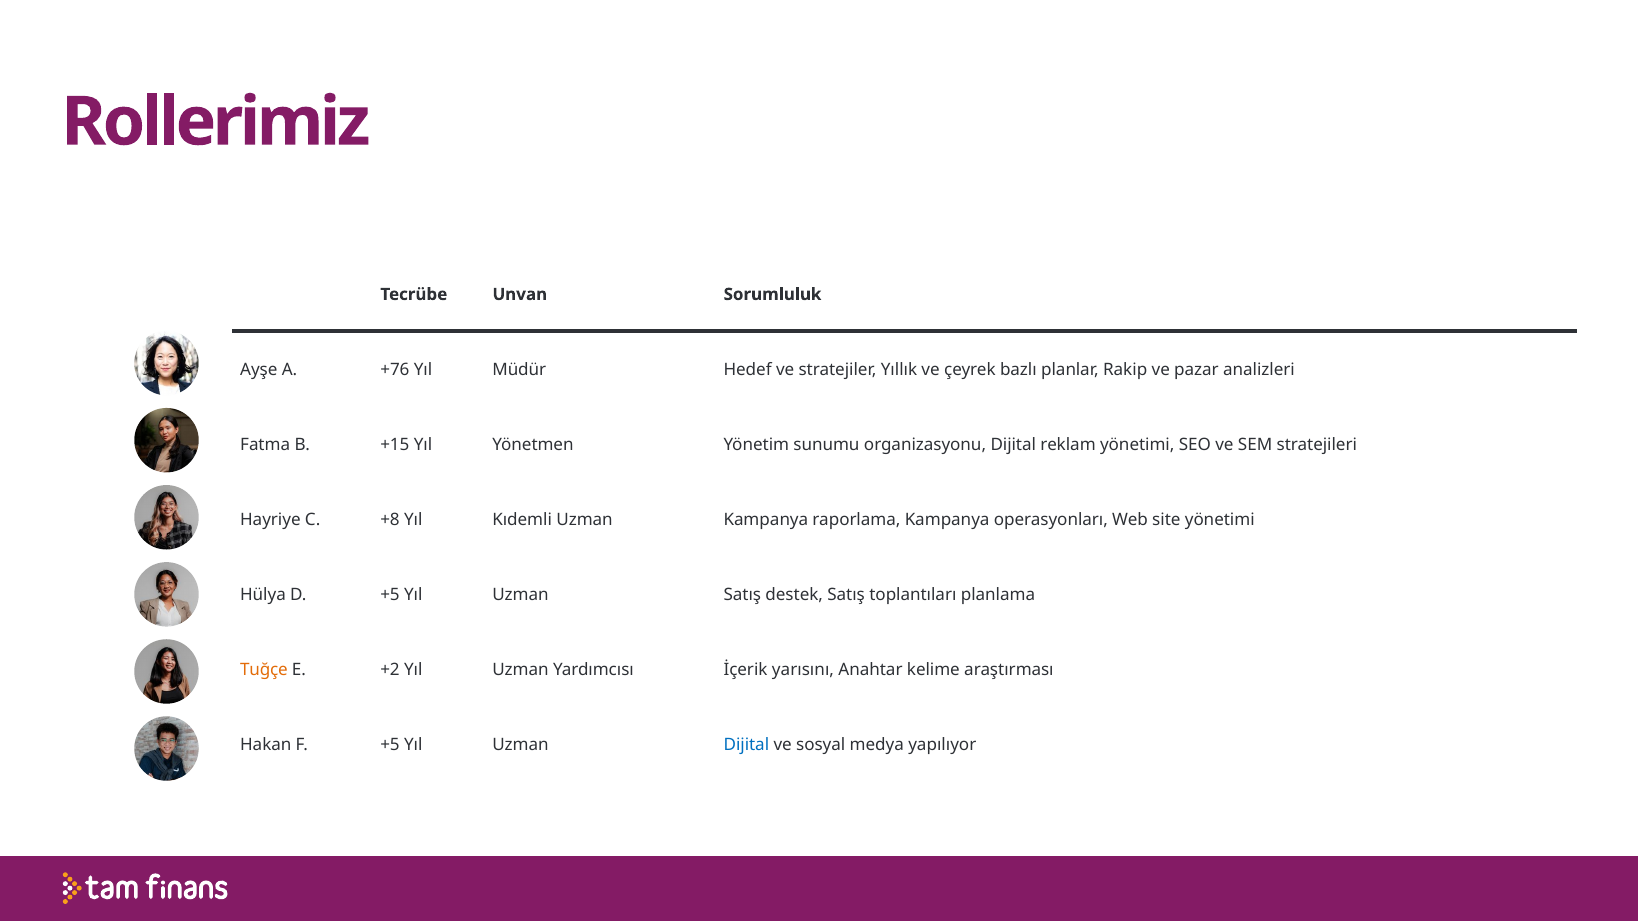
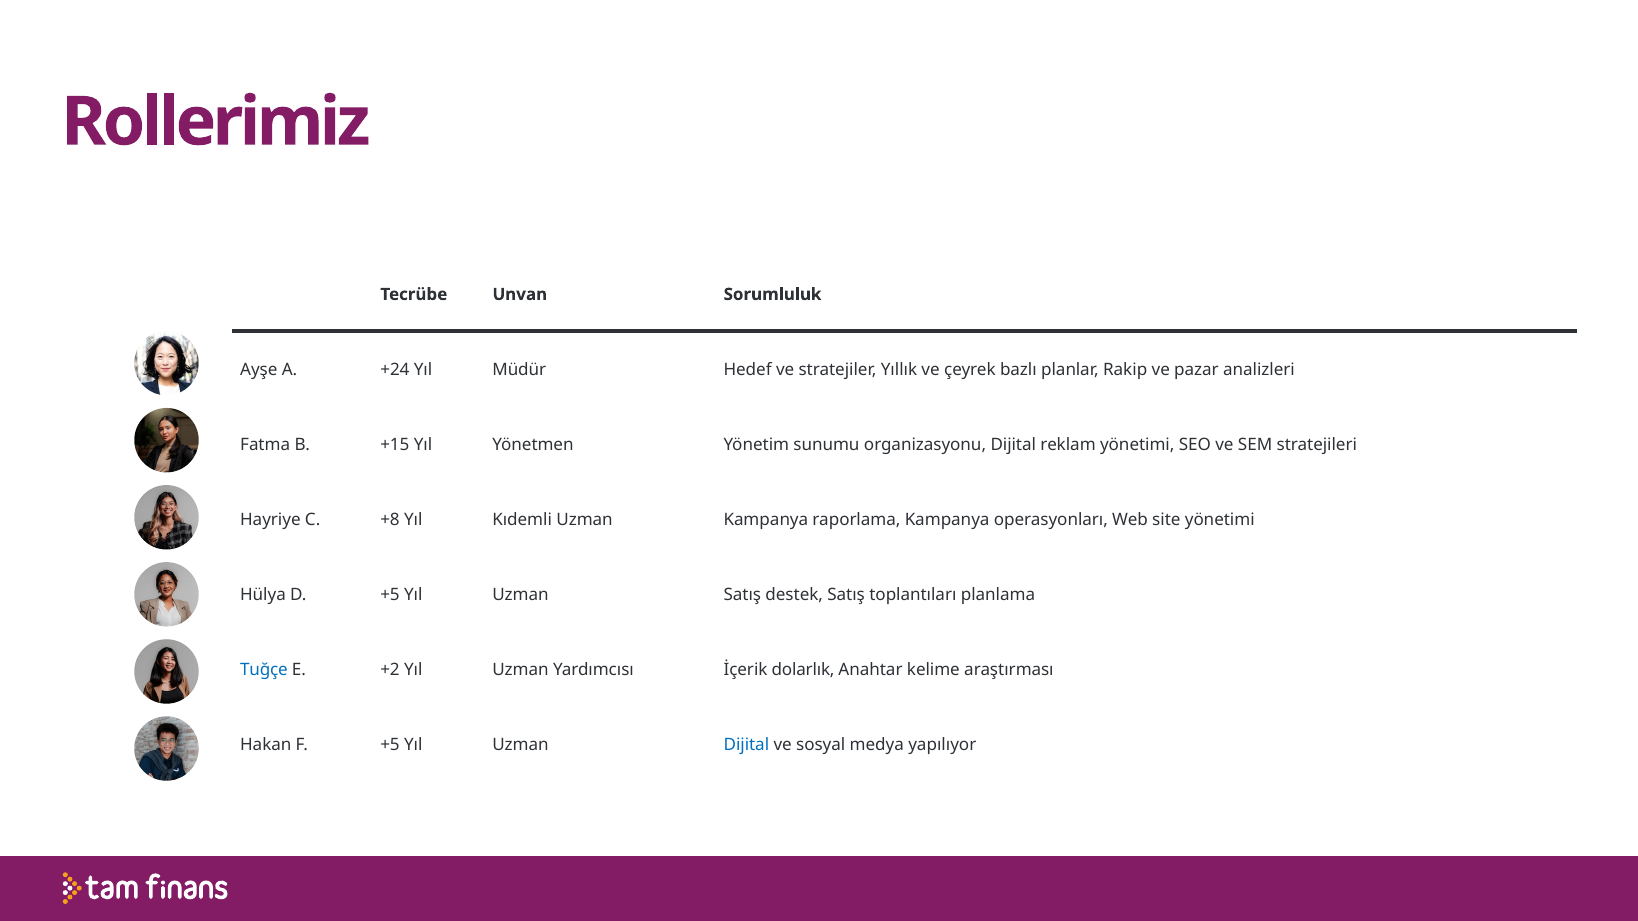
+76: +76 -> +24 (395, 370)
Tuğçe colour: orange -> blue (264, 670)
yarısını: yarısını -> dolarlık (803, 670)
